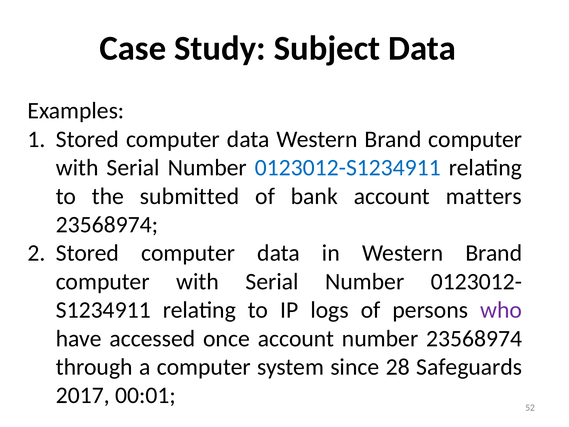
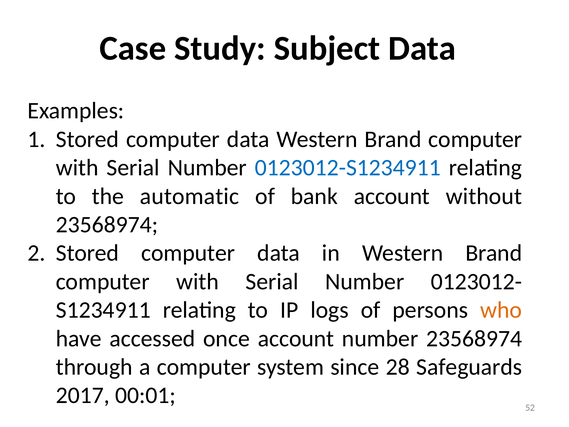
submitted: submitted -> automatic (190, 196)
matters: matters -> without (484, 196)
who colour: purple -> orange (501, 310)
